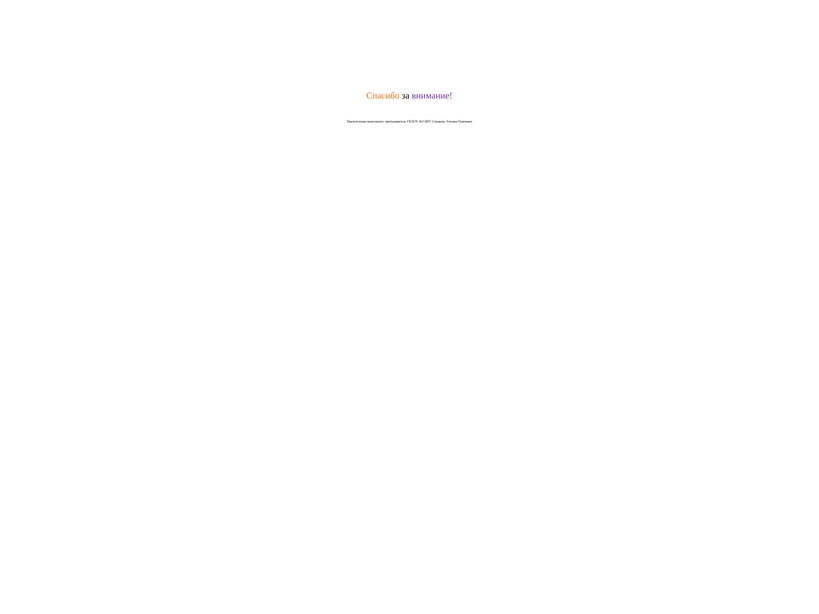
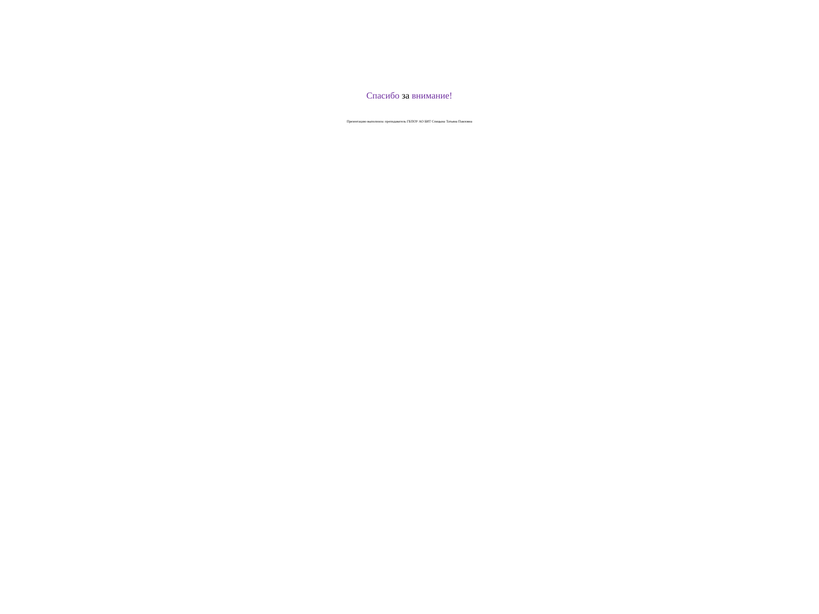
Спасибо colour: orange -> purple (383, 96)
